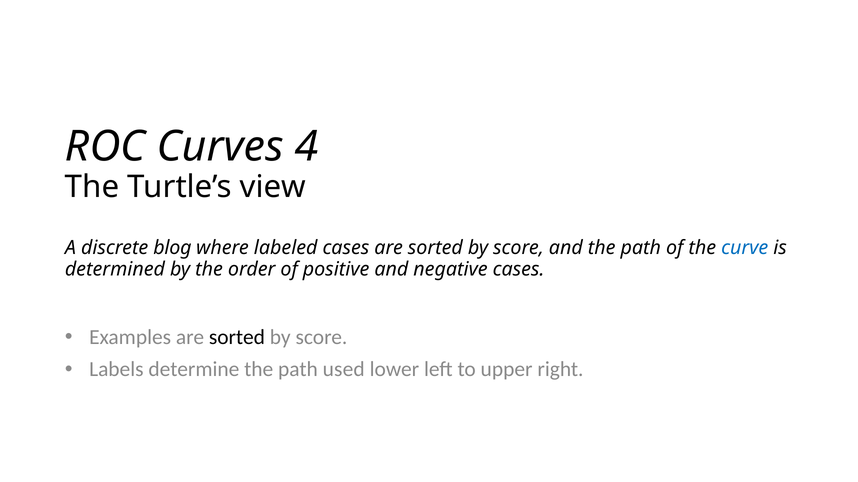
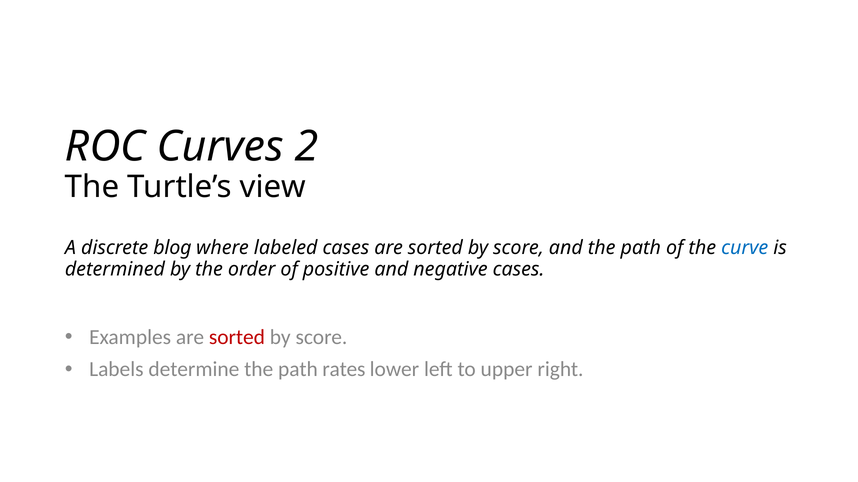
4: 4 -> 2 (307, 147)
sorted colour: black -> red (237, 338)
used: used -> rates (344, 370)
